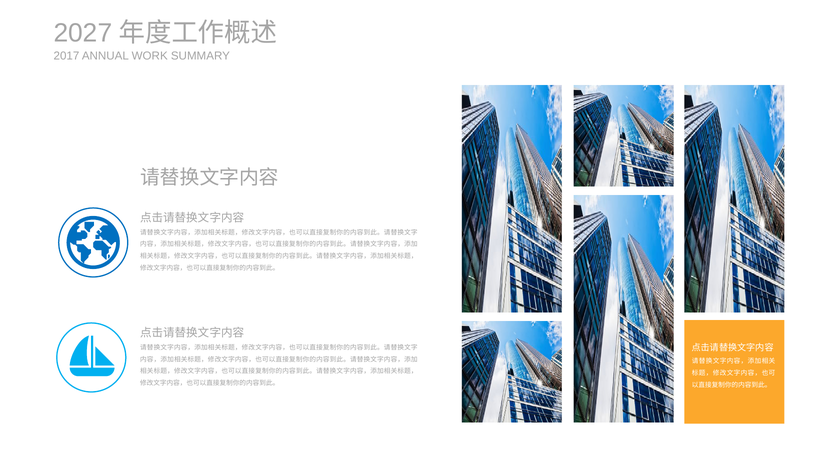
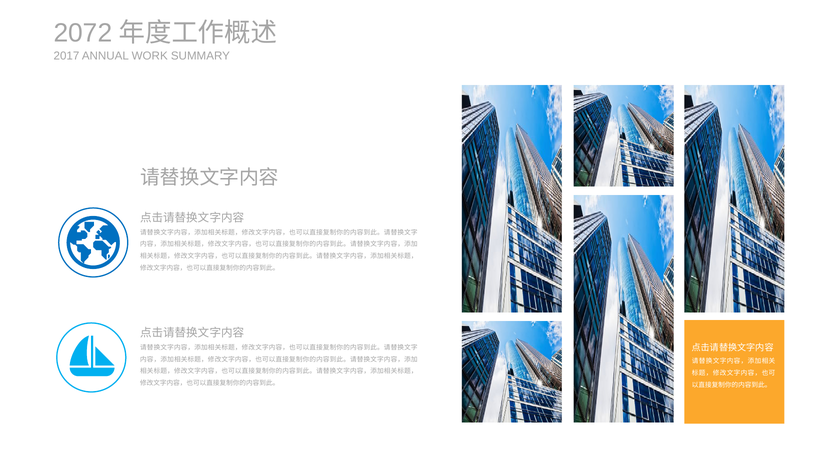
2027: 2027 -> 2072 (83, 33)
